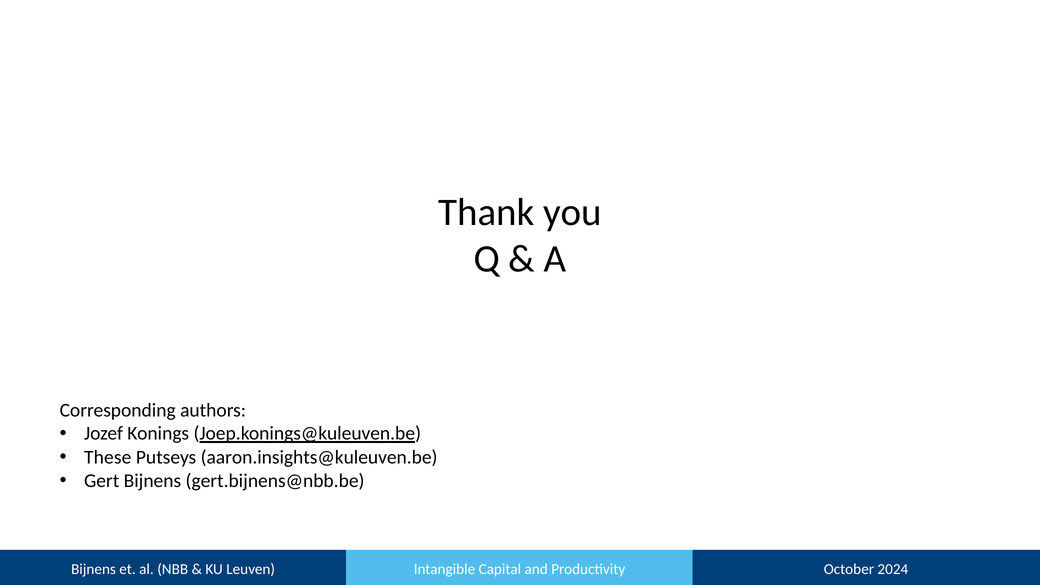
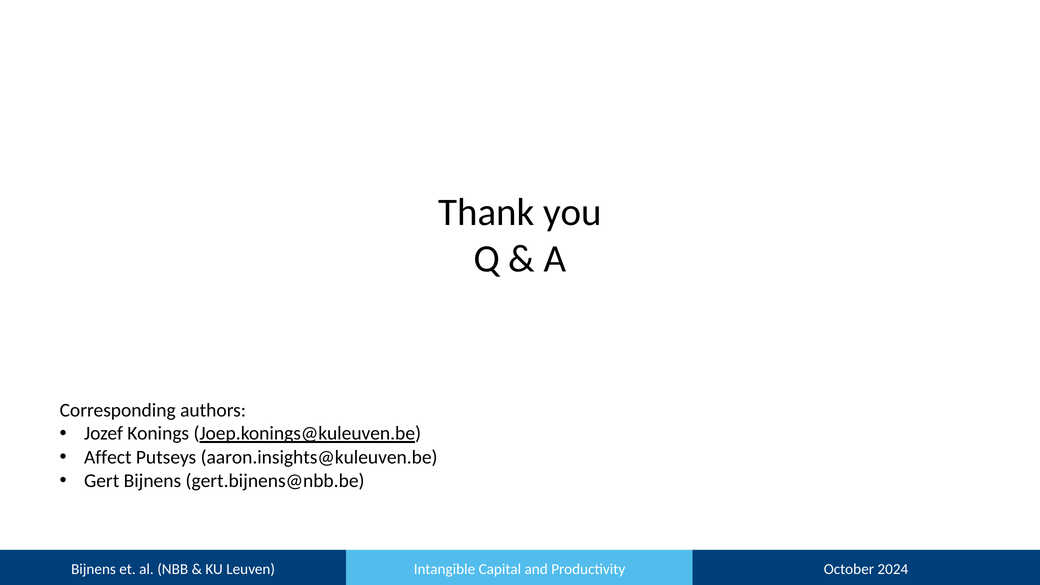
These: These -> Affect (108, 457)
